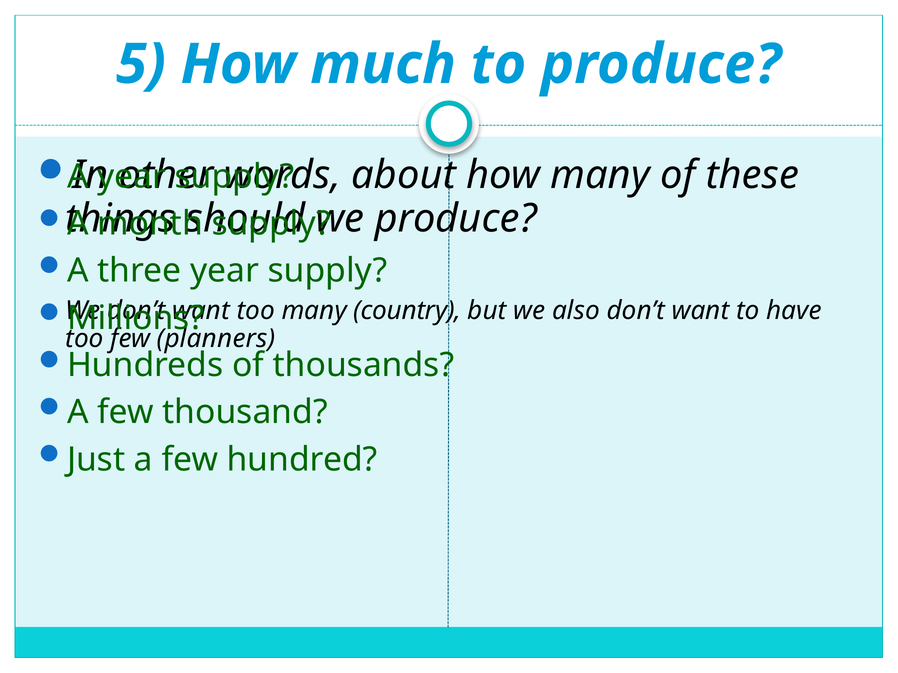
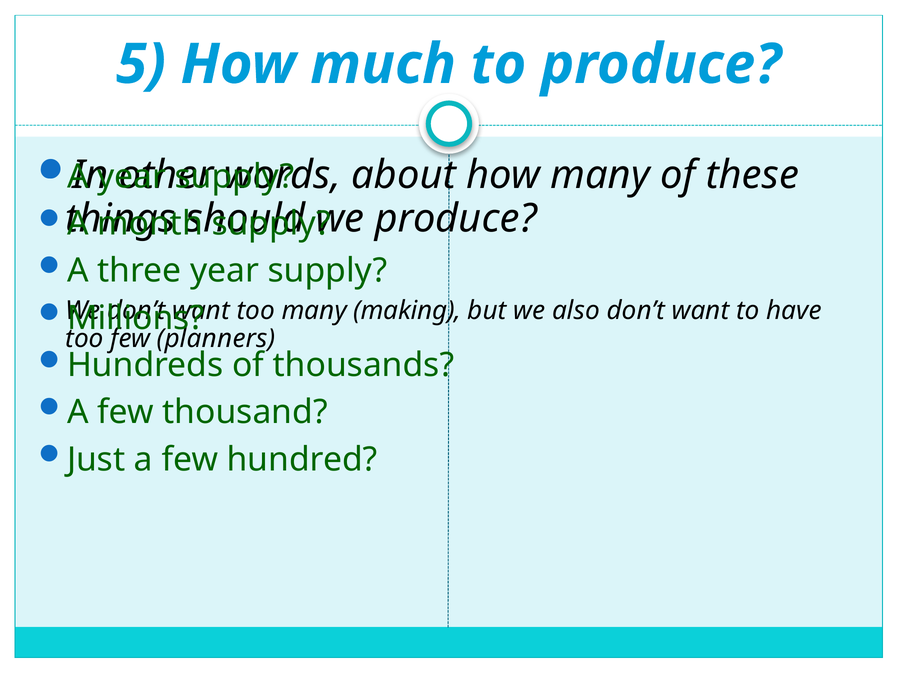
country: country -> making (407, 311)
